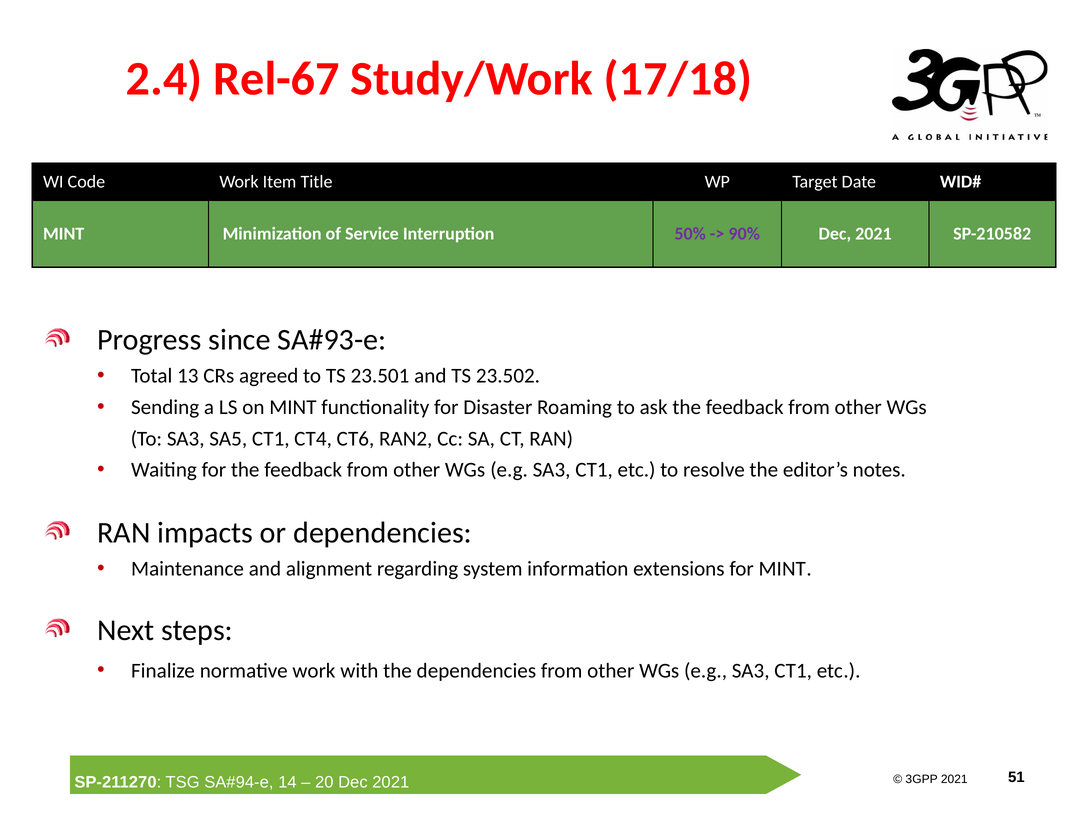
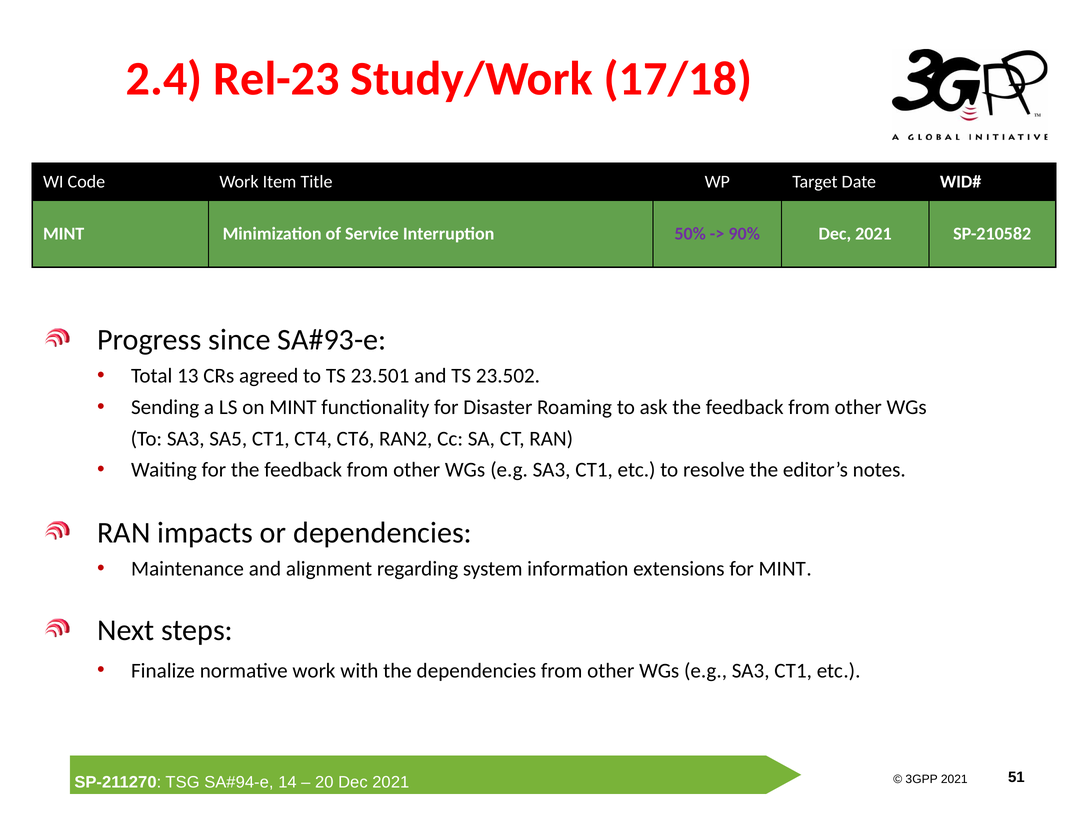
Rel-67: Rel-67 -> Rel-23 (276, 79)
